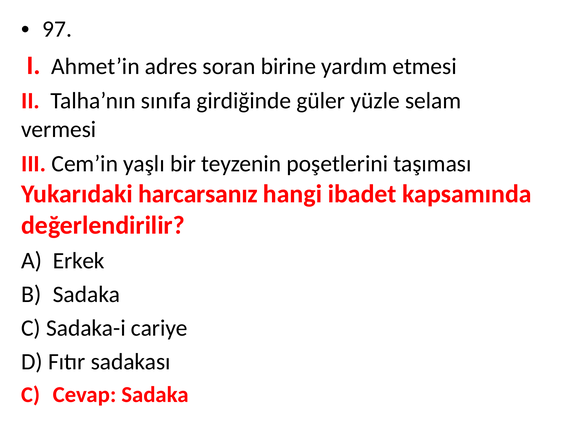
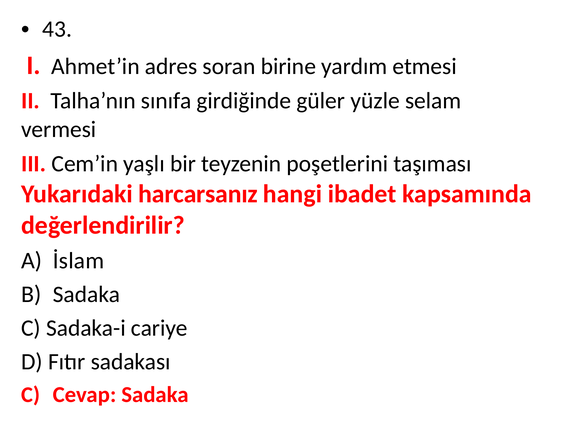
97: 97 -> 43 (57, 29)
Erkek: Erkek -> İslam (79, 261)
